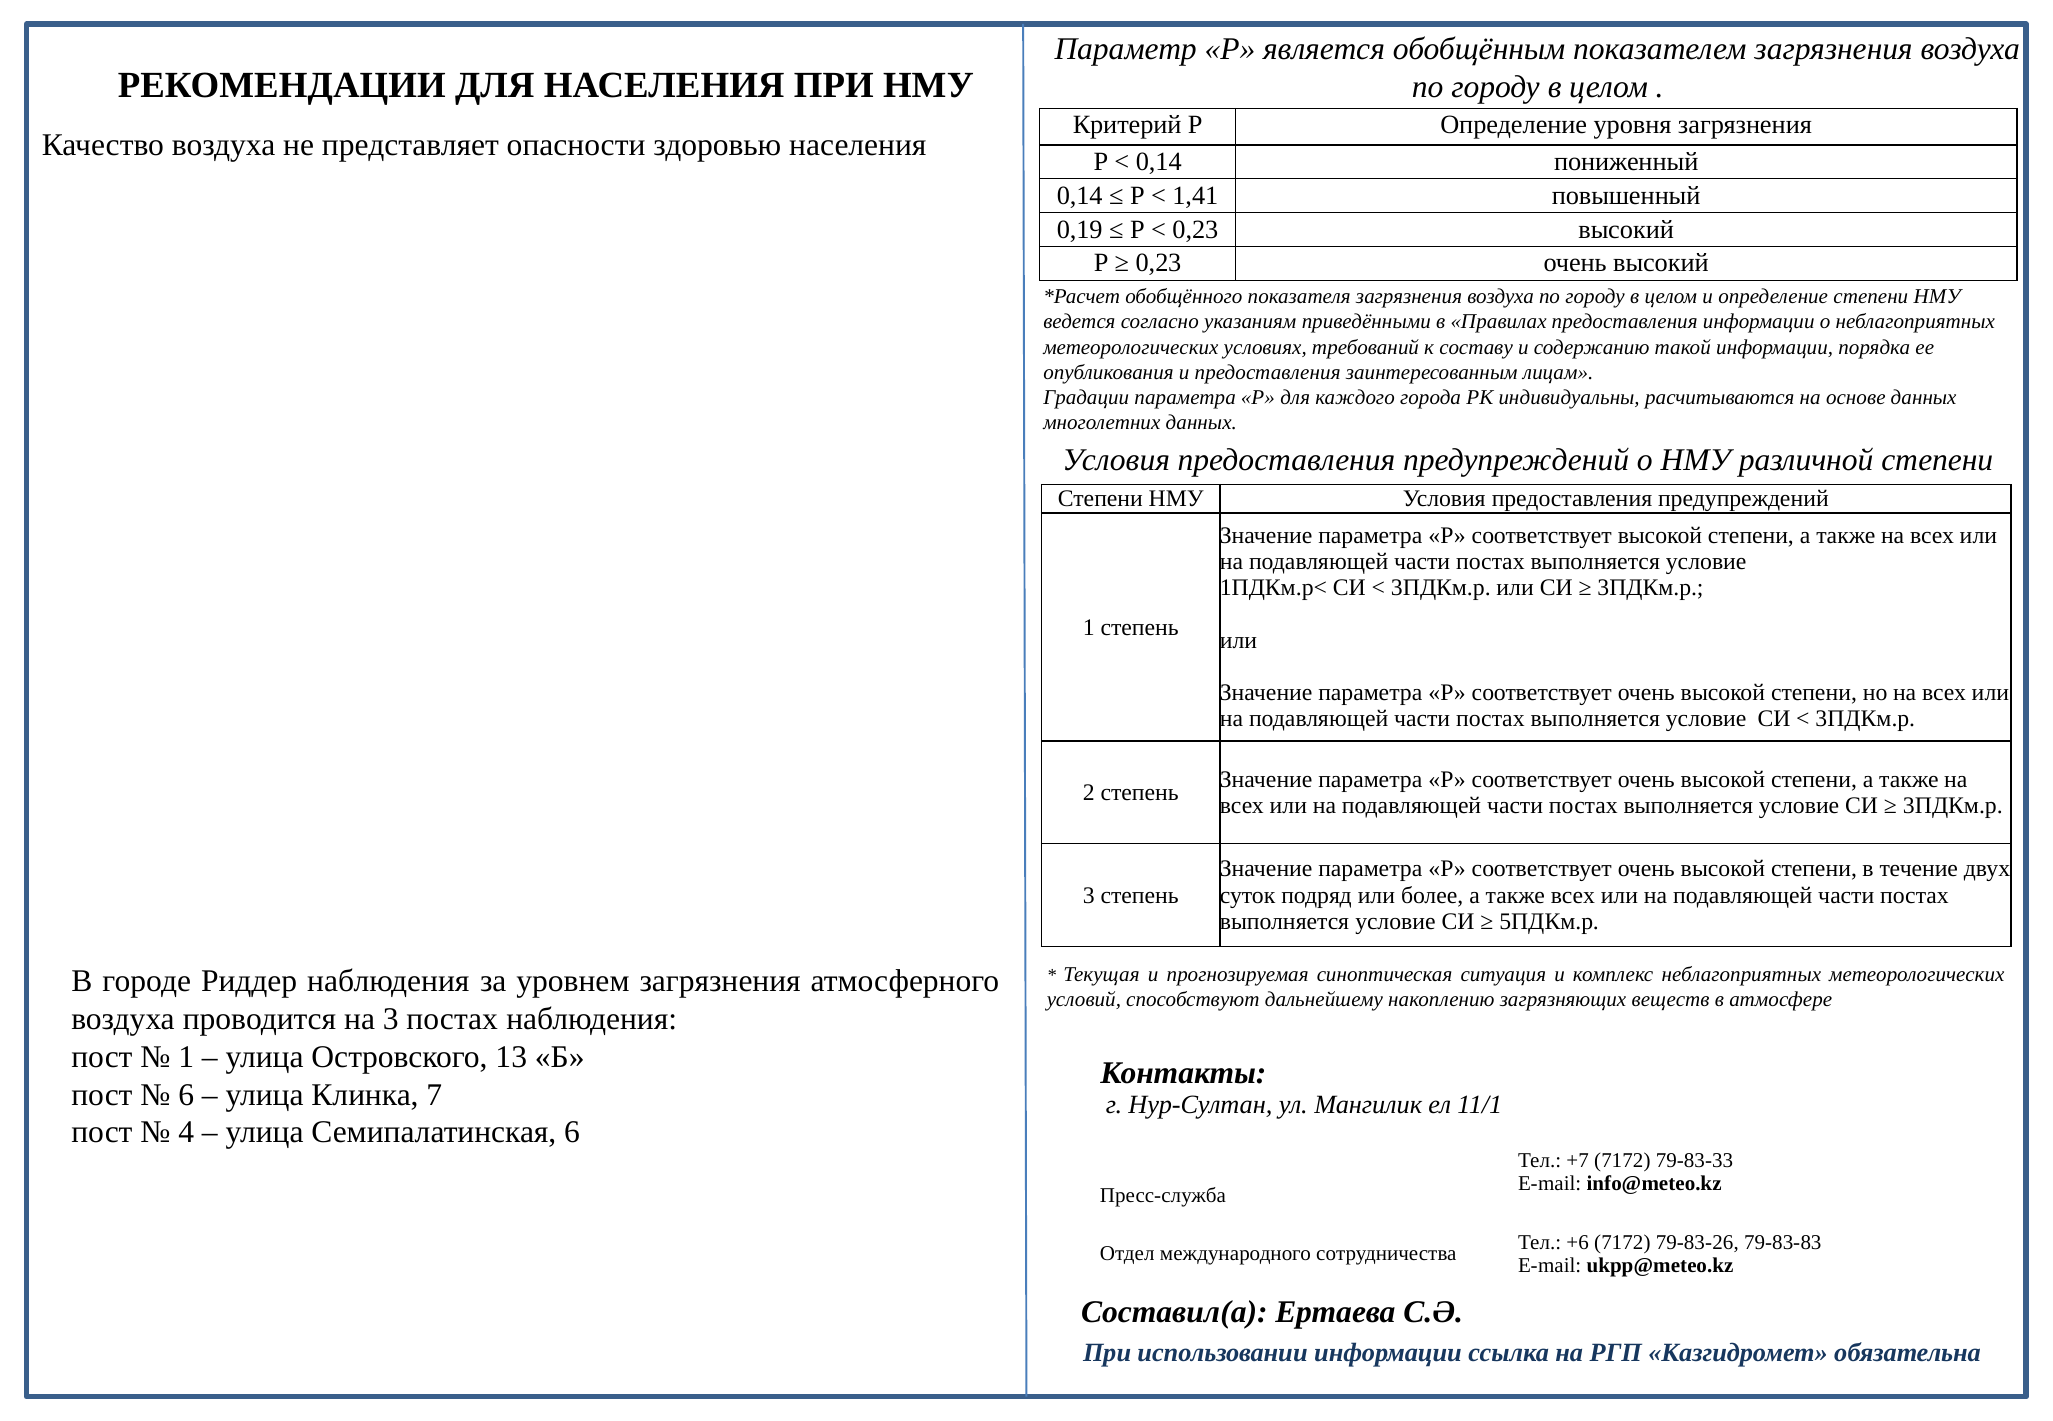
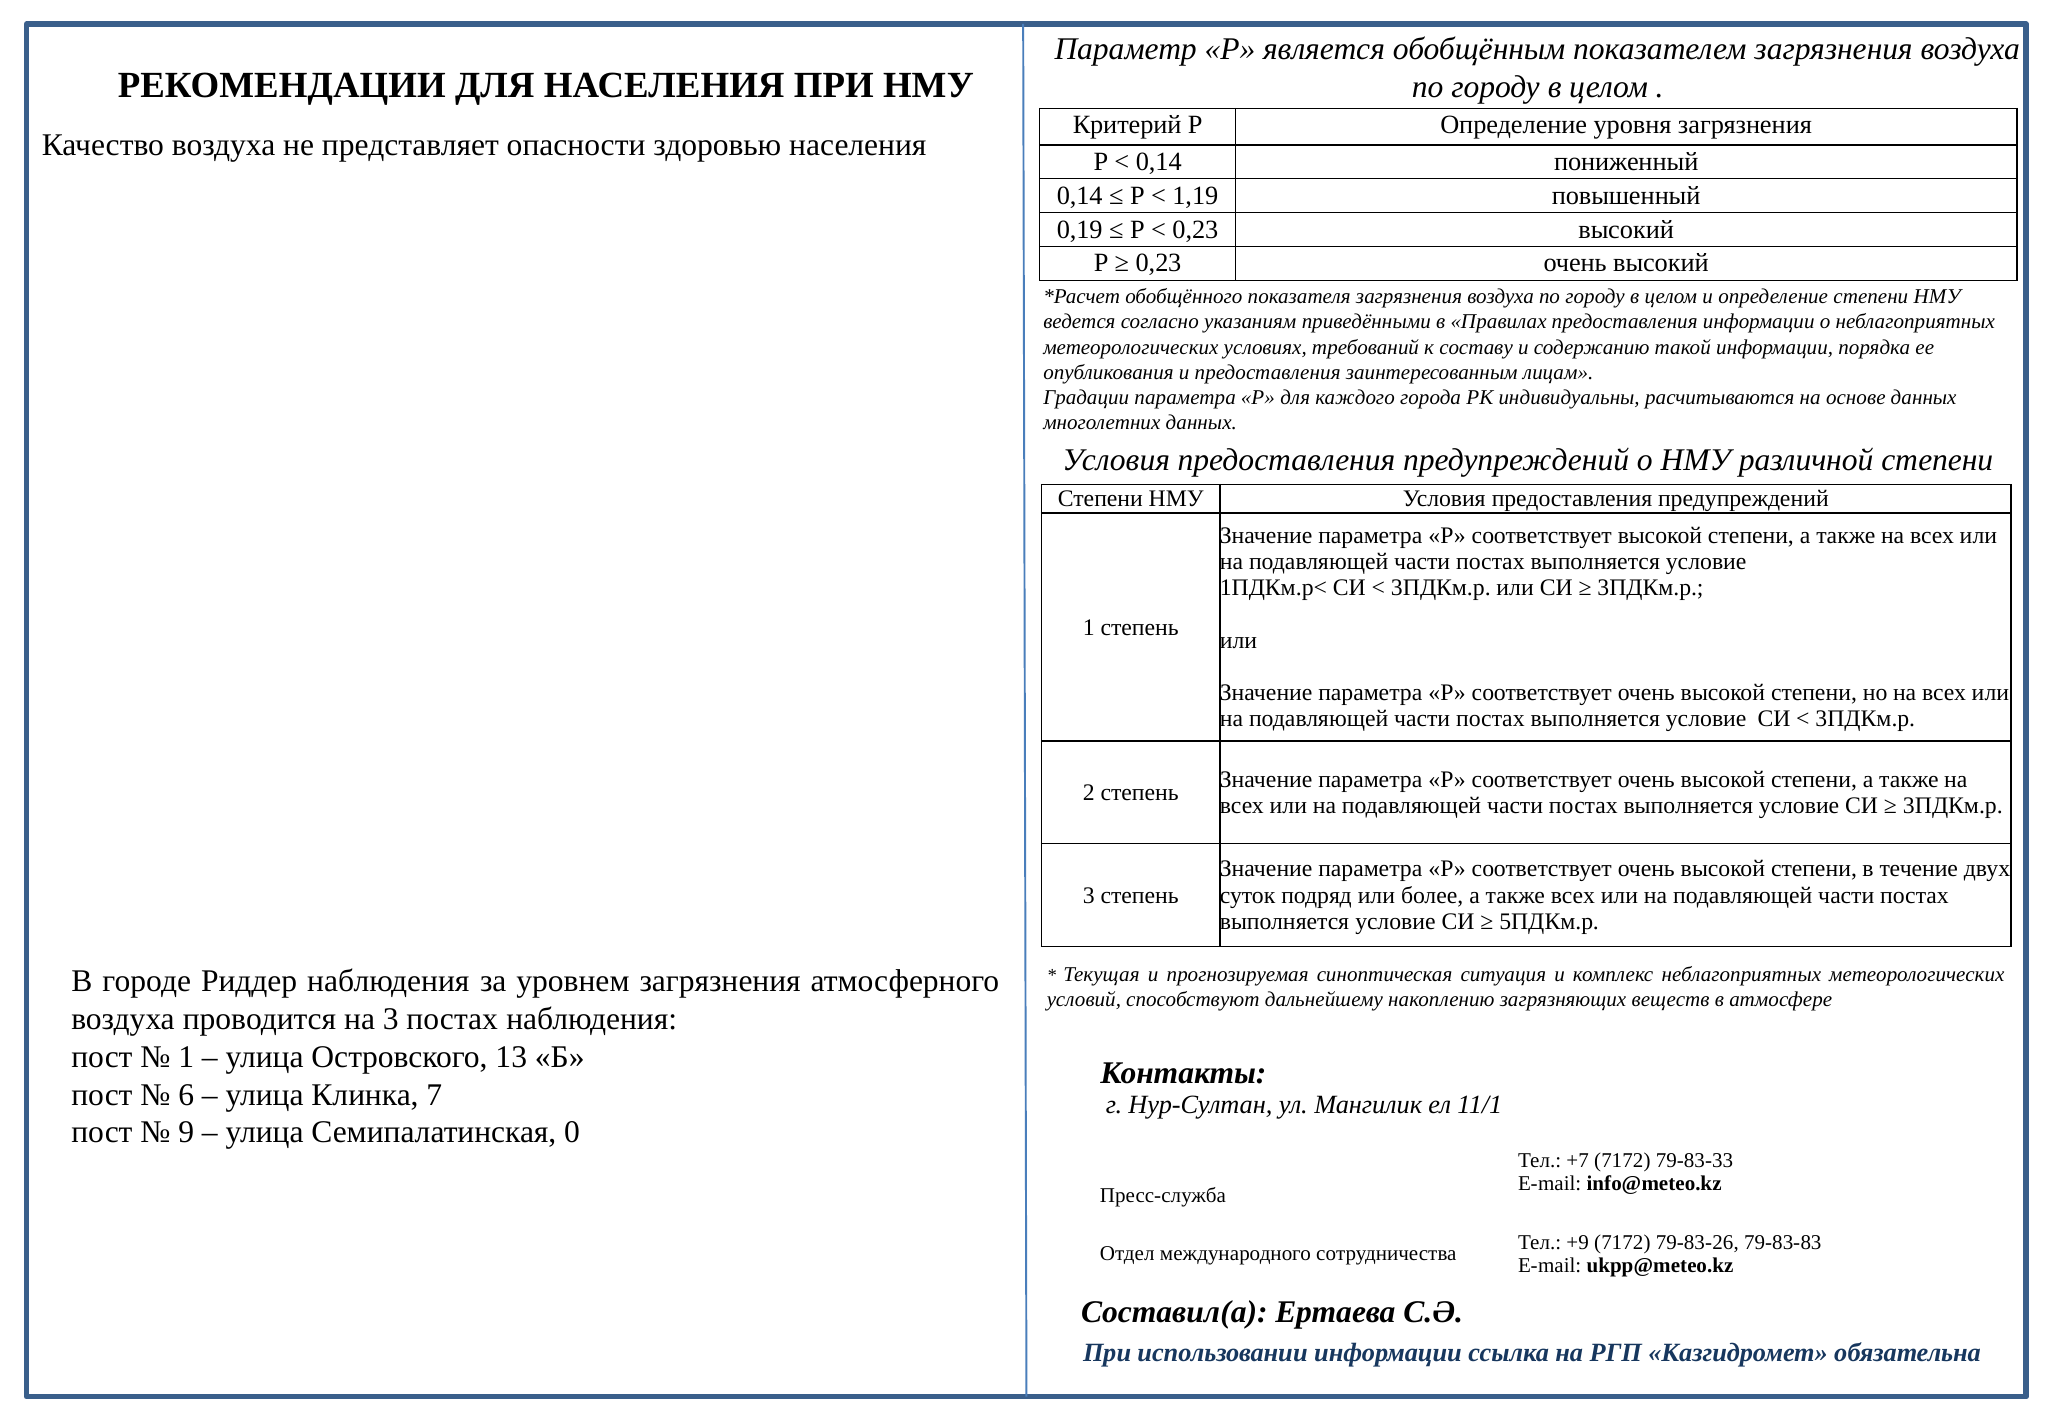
1,41: 1,41 -> 1,19 (1195, 196)
4: 4 -> 9 (186, 1133)
Семипалатинская 6: 6 -> 0 (572, 1133)
+6: +6 -> +9 (1578, 1242)
